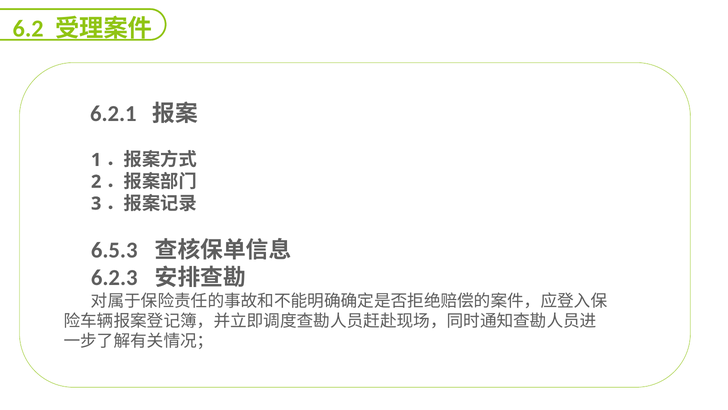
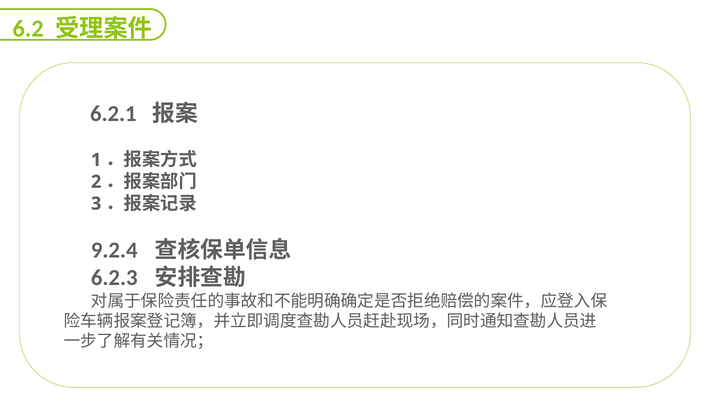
6.5.3: 6.5.3 -> 9.2.4 (114, 250)
